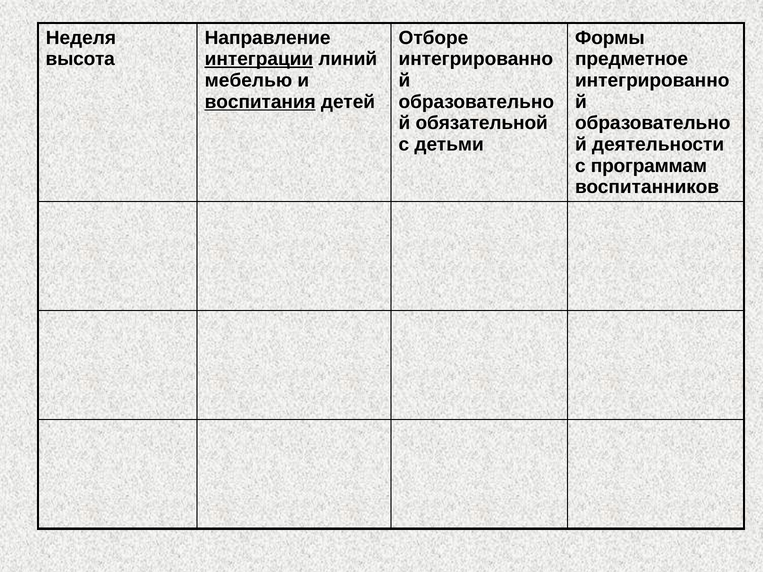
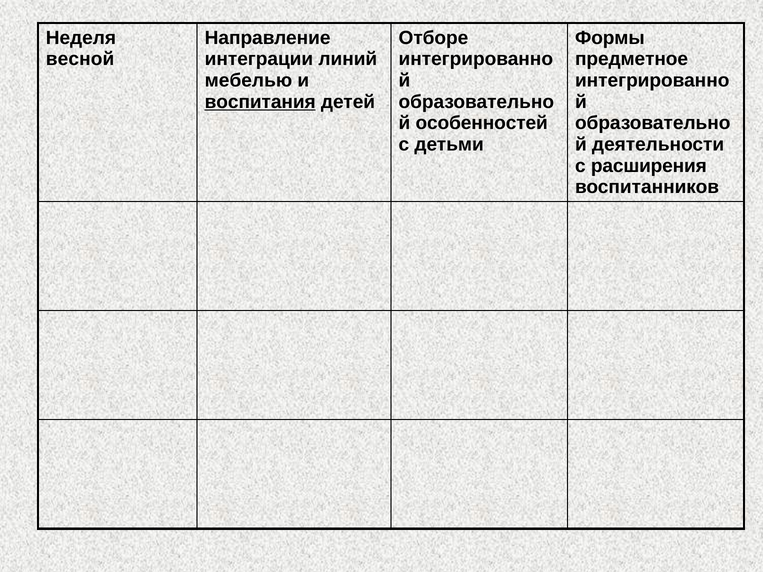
высота: высота -> весной (80, 59)
интеграции underline: present -> none (259, 59)
обязательной: обязательной -> особенностей (482, 123)
программам: программам -> расширения (649, 166)
